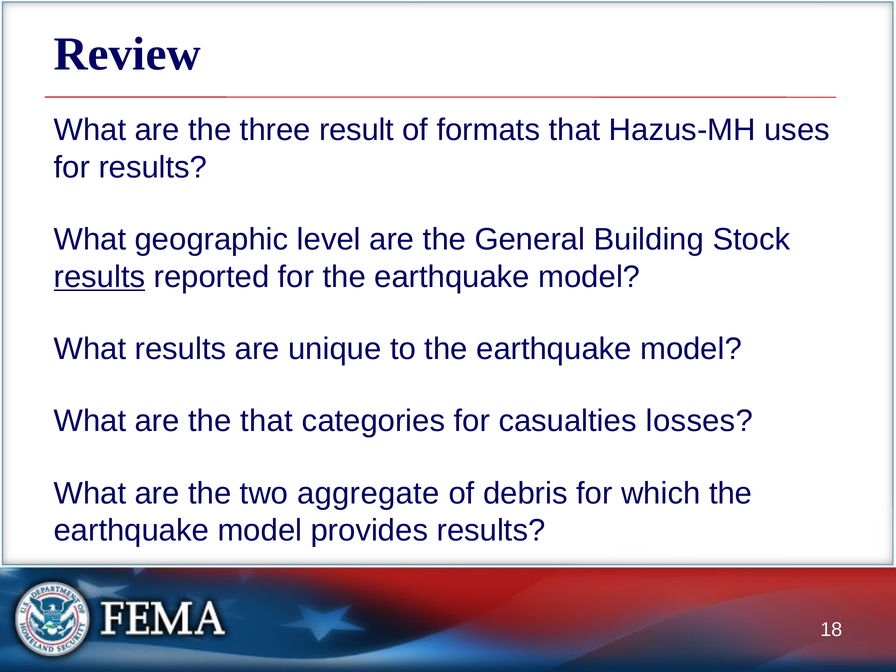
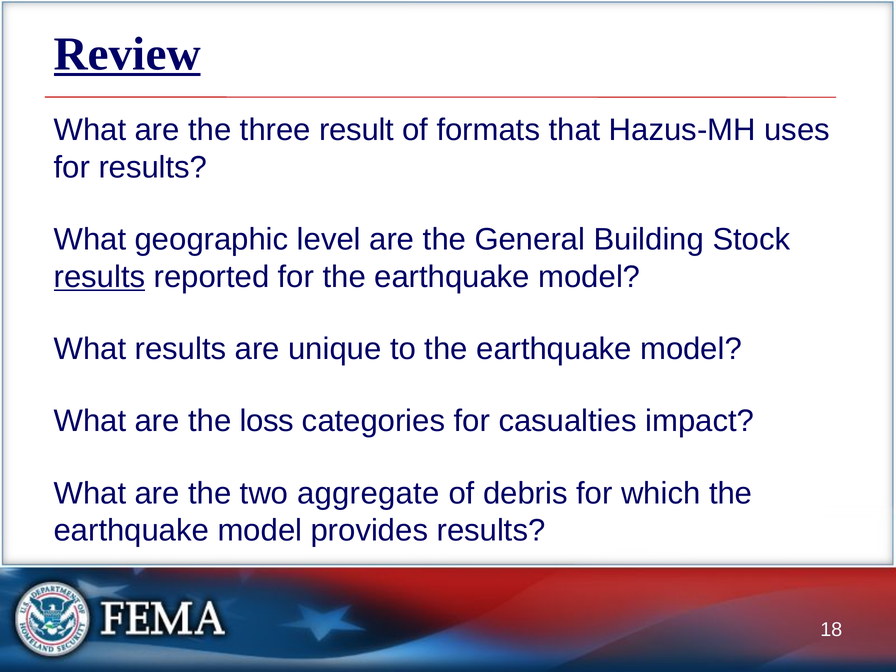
Review underline: none -> present (127, 54)
the that: that -> loss (267, 421)
losses: losses -> impact (700, 421)
